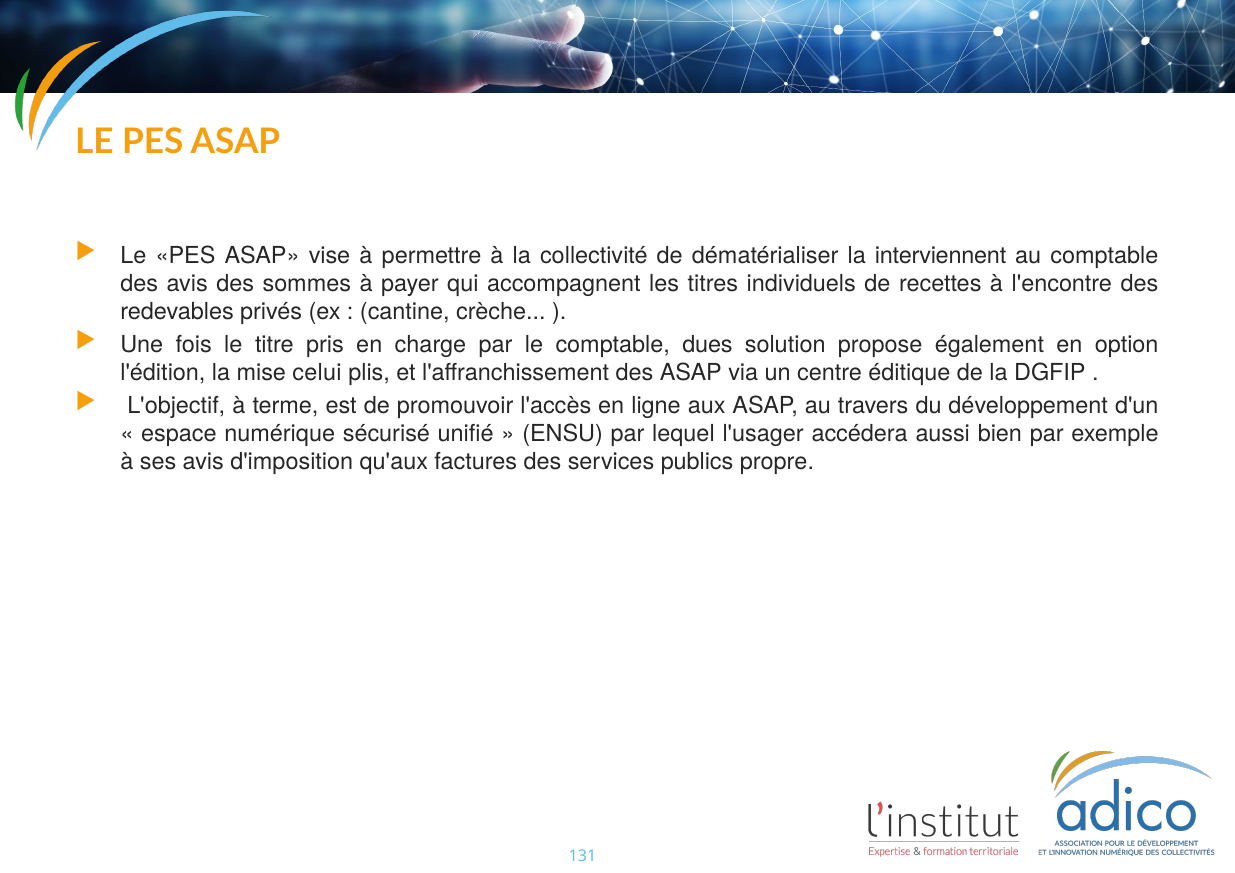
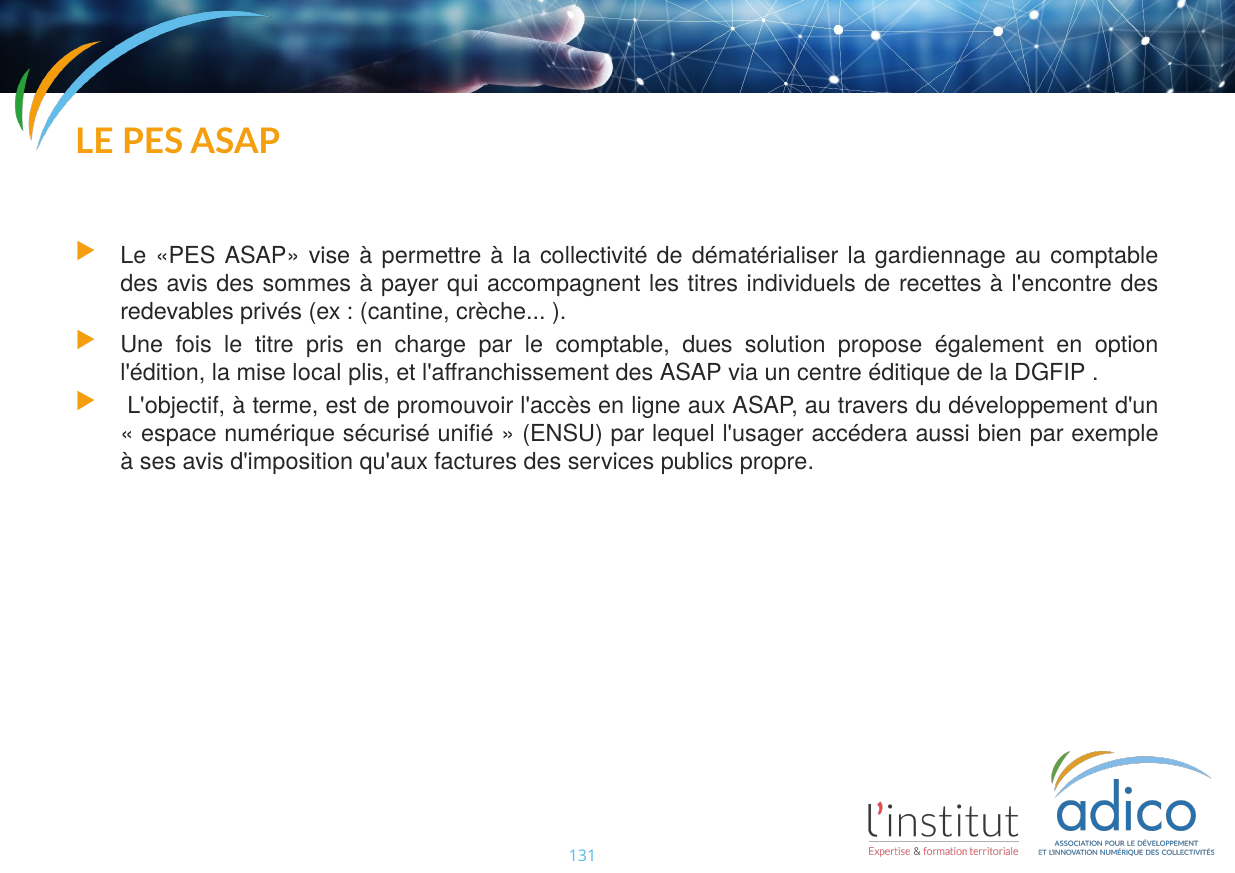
interviennent: interviennent -> gardiennage (940, 256)
celui: celui -> local (317, 373)
